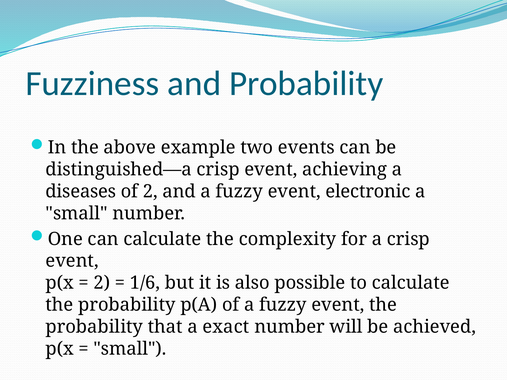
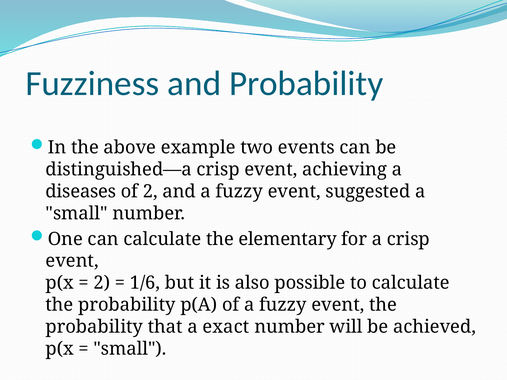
electronic: electronic -> suggested (368, 192)
complexity: complexity -> elementary (288, 239)
